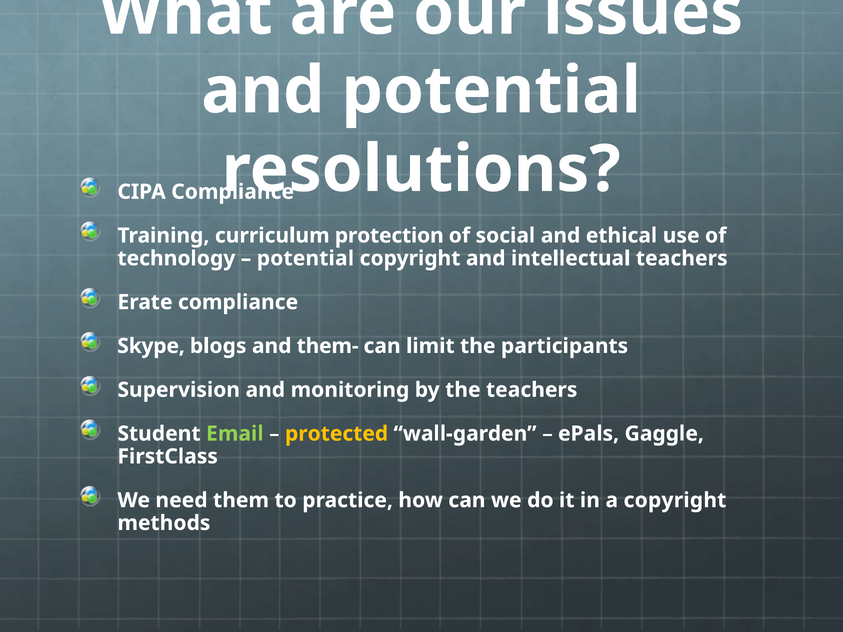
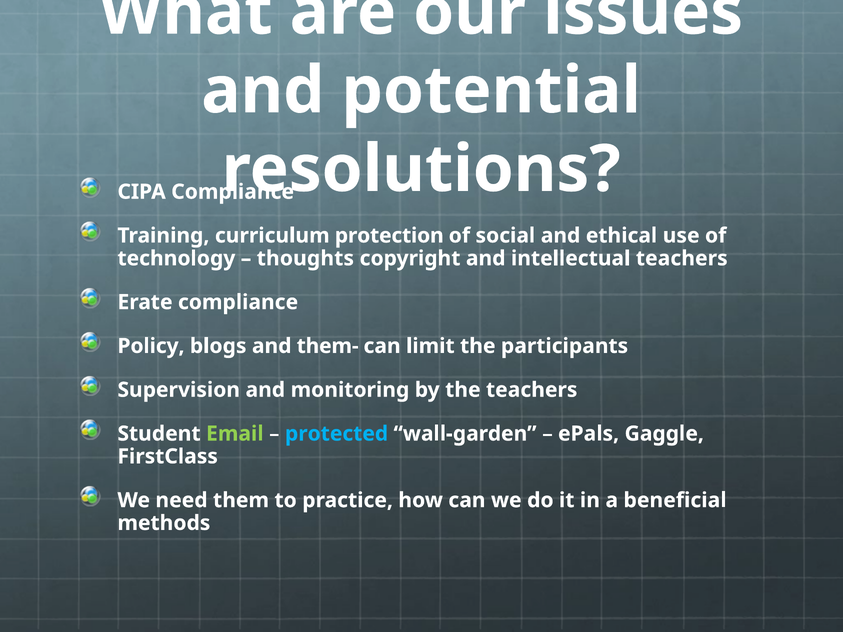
potential: potential -> thoughts (305, 258)
Skype: Skype -> Policy (151, 346)
protected colour: yellow -> light blue (337, 434)
a copyright: copyright -> beneficial (675, 500)
